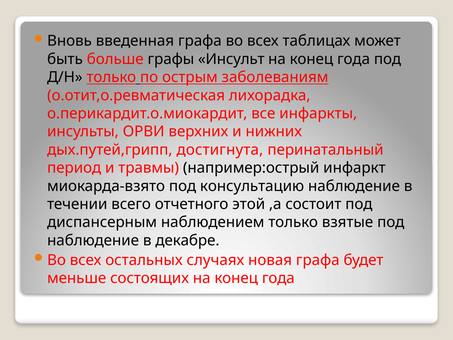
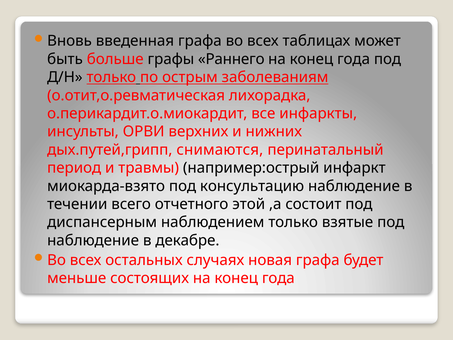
Инсульт: Инсульт -> Раннего (231, 59)
достигнута: достигнута -> снимаются (220, 150)
